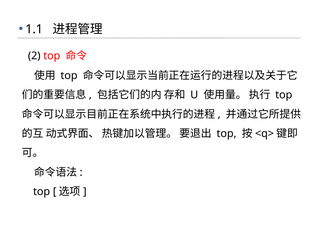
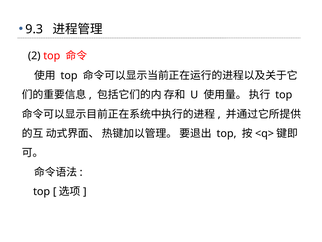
1.1: 1.1 -> 9.3 (34, 29)
